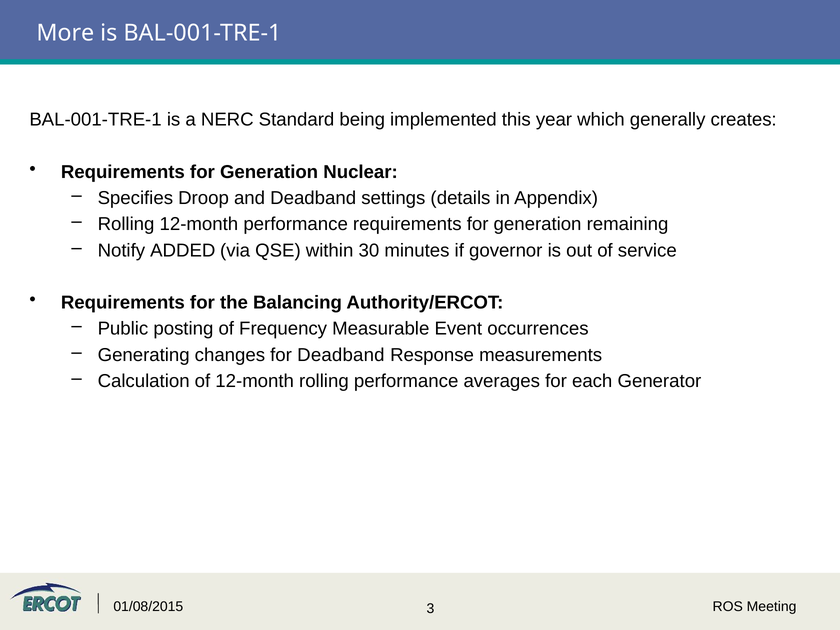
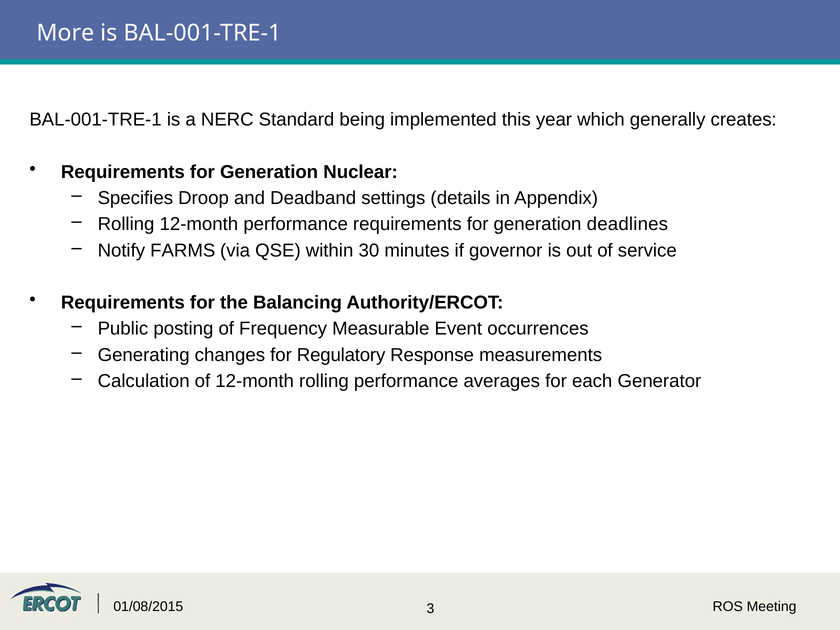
remaining: remaining -> deadlines (627, 224)
ADDED: ADDED -> FARMS (183, 250)
for Deadband: Deadband -> Regulatory (341, 355)
